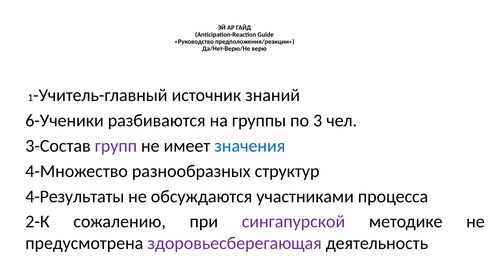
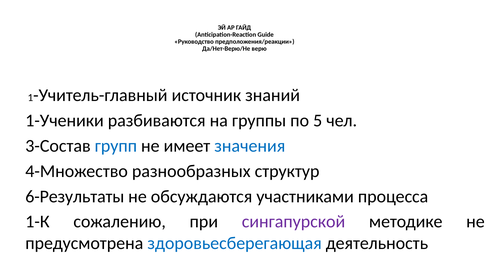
6-Ученики: 6-Ученики -> 1-Ученики (65, 121)
3: 3 -> 5 (318, 121)
групп colour: purple -> blue (116, 146)
4-Результаты: 4-Результаты -> 6-Результаты (75, 197)
2-К: 2-К -> 1-К (37, 222)
здоровьесберегающая colour: purple -> blue (235, 243)
